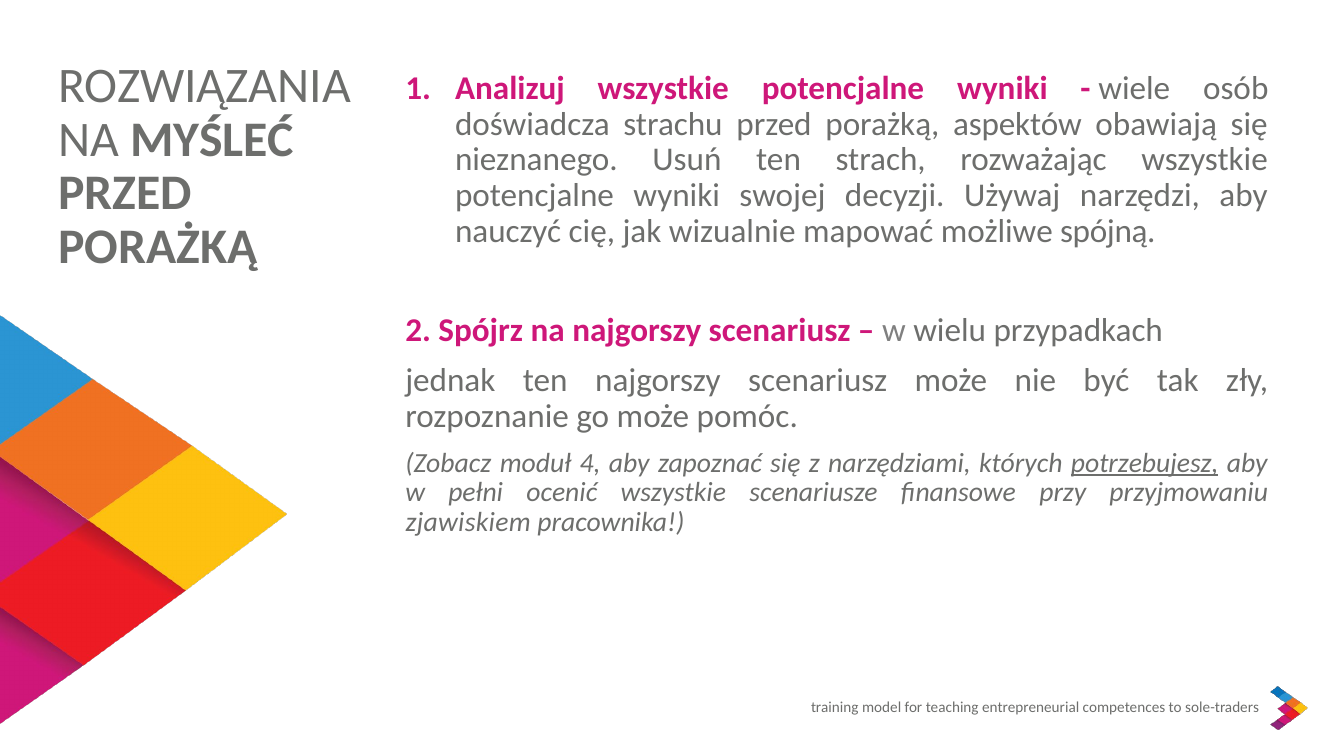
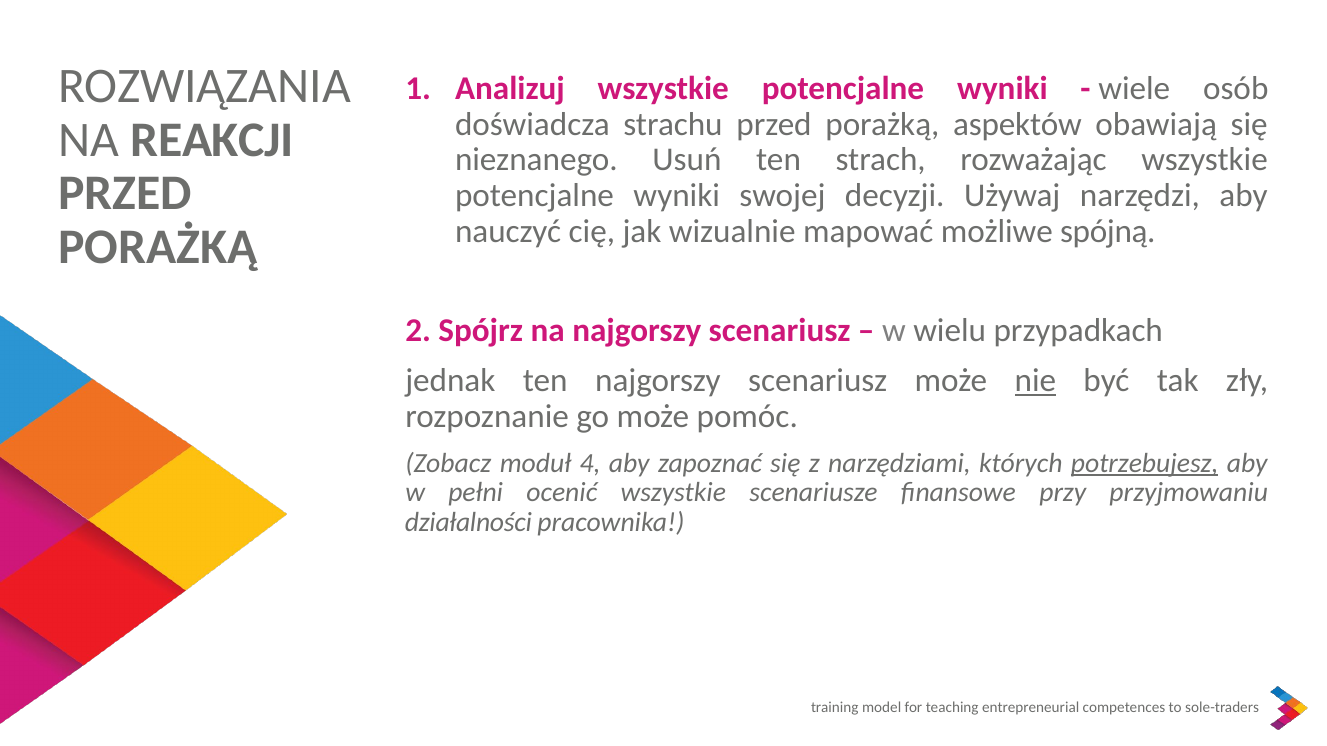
MYŚLEĆ: MYŚLEĆ -> REAKCJI (212, 140)
nie underline: none -> present (1035, 381)
zjawiskiem: zjawiskiem -> działalności (468, 523)
